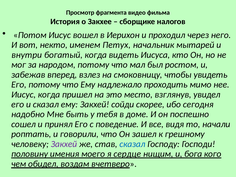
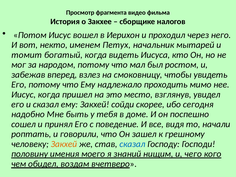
внутри: внутри -> томит (27, 55)
Закхей colour: purple -> orange (64, 144)
сердце: сердце -> знаний (127, 154)
бога: бога -> чего (193, 154)
